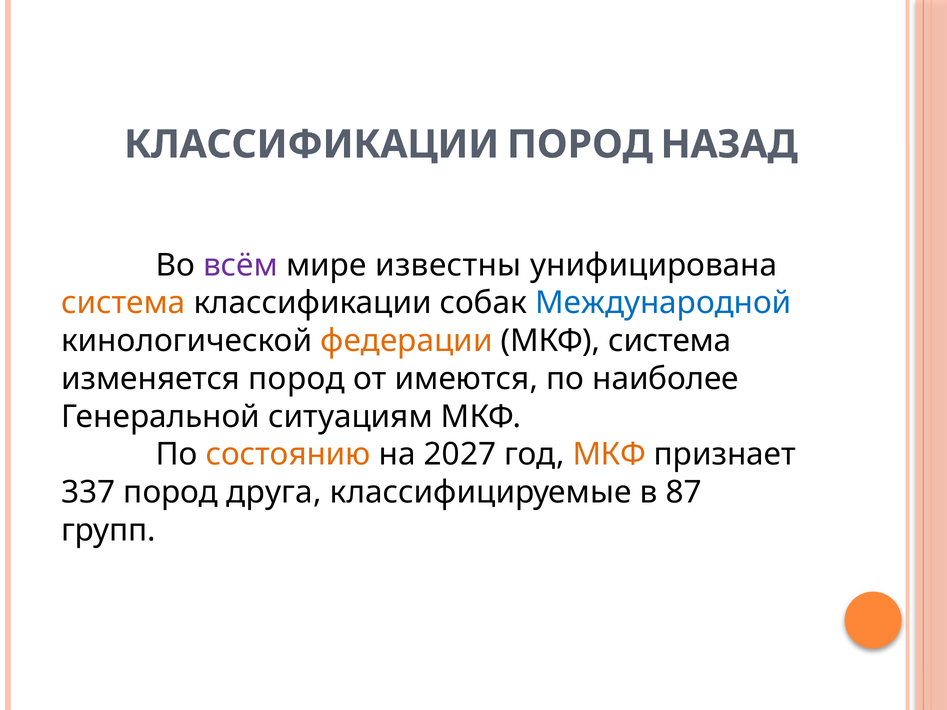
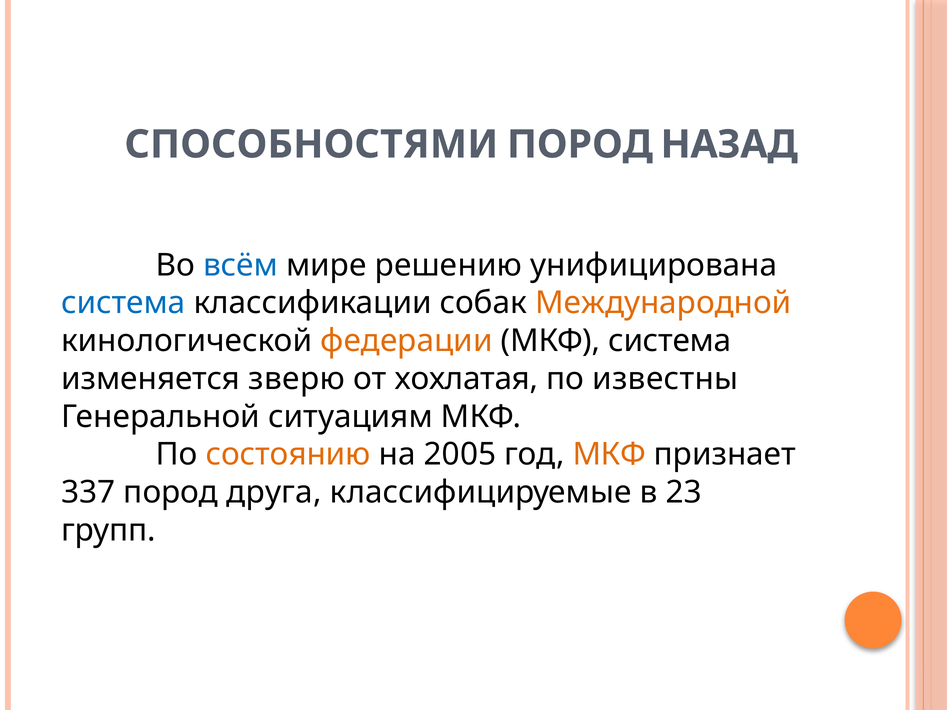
КЛАССИФИКАЦИИ: КЛАССИФИКАЦИИ -> СПОСОБНОСТЯМИ (311, 145)
всём colour: purple -> blue (241, 265)
известны: известны -> решению (448, 265)
система colour: orange -> blue (123, 303)
Международной colour: blue -> orange (663, 303)
изменяется пород: пород -> зверю (297, 379)
имеются: имеются -> хохлатая (467, 379)
наиболее: наиболее -> известны (665, 379)
2027: 2027 -> 2005 (460, 455)
87: 87 -> 23 (684, 493)
